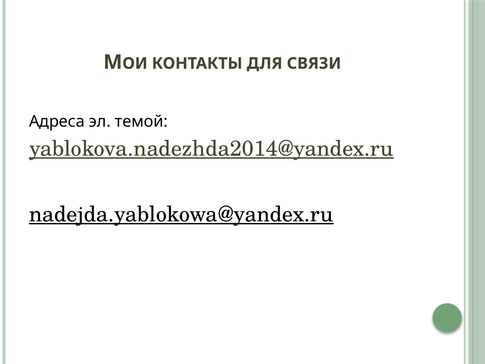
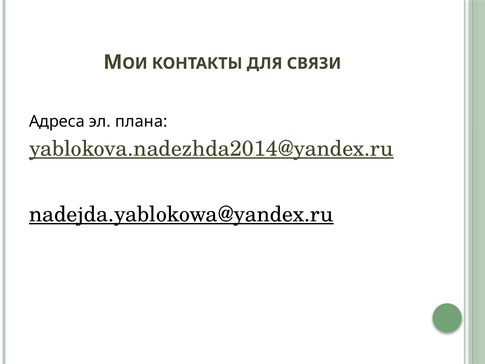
темой: темой -> плана (141, 122)
